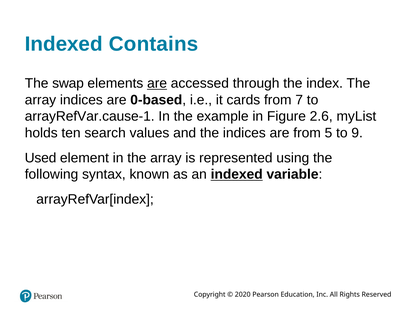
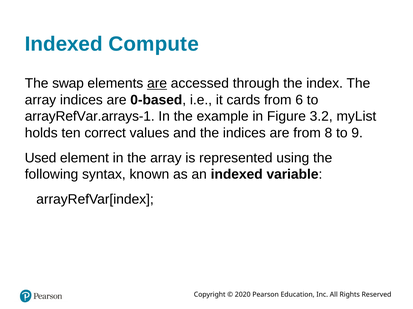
Contains: Contains -> Compute (154, 44)
7: 7 -> 6 (299, 100)
arrayRefVar.cause-1: arrayRefVar.cause-1 -> arrayRefVar.arrays-1 (90, 117)
2.6: 2.6 -> 3.2 (321, 117)
search: search -> correct (105, 133)
5: 5 -> 8 (328, 133)
indexed underline: present -> none (237, 175)
